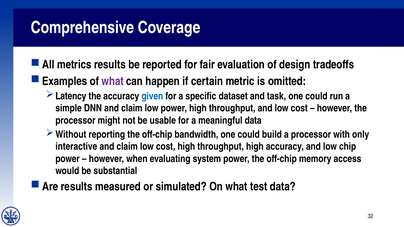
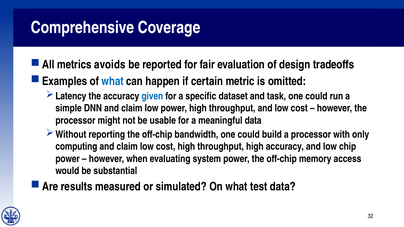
metrics results: results -> avoids (110, 65)
what colour: purple -> blue (113, 81)
interactive: interactive -> computing (76, 147)
